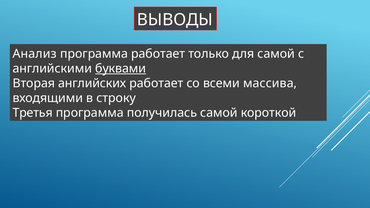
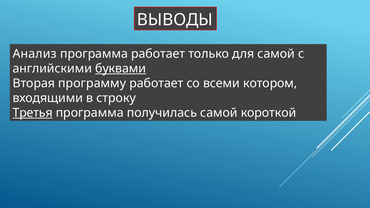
английских: английских -> программу (92, 83)
массива: массива -> котором (270, 83)
Третья underline: none -> present (33, 113)
